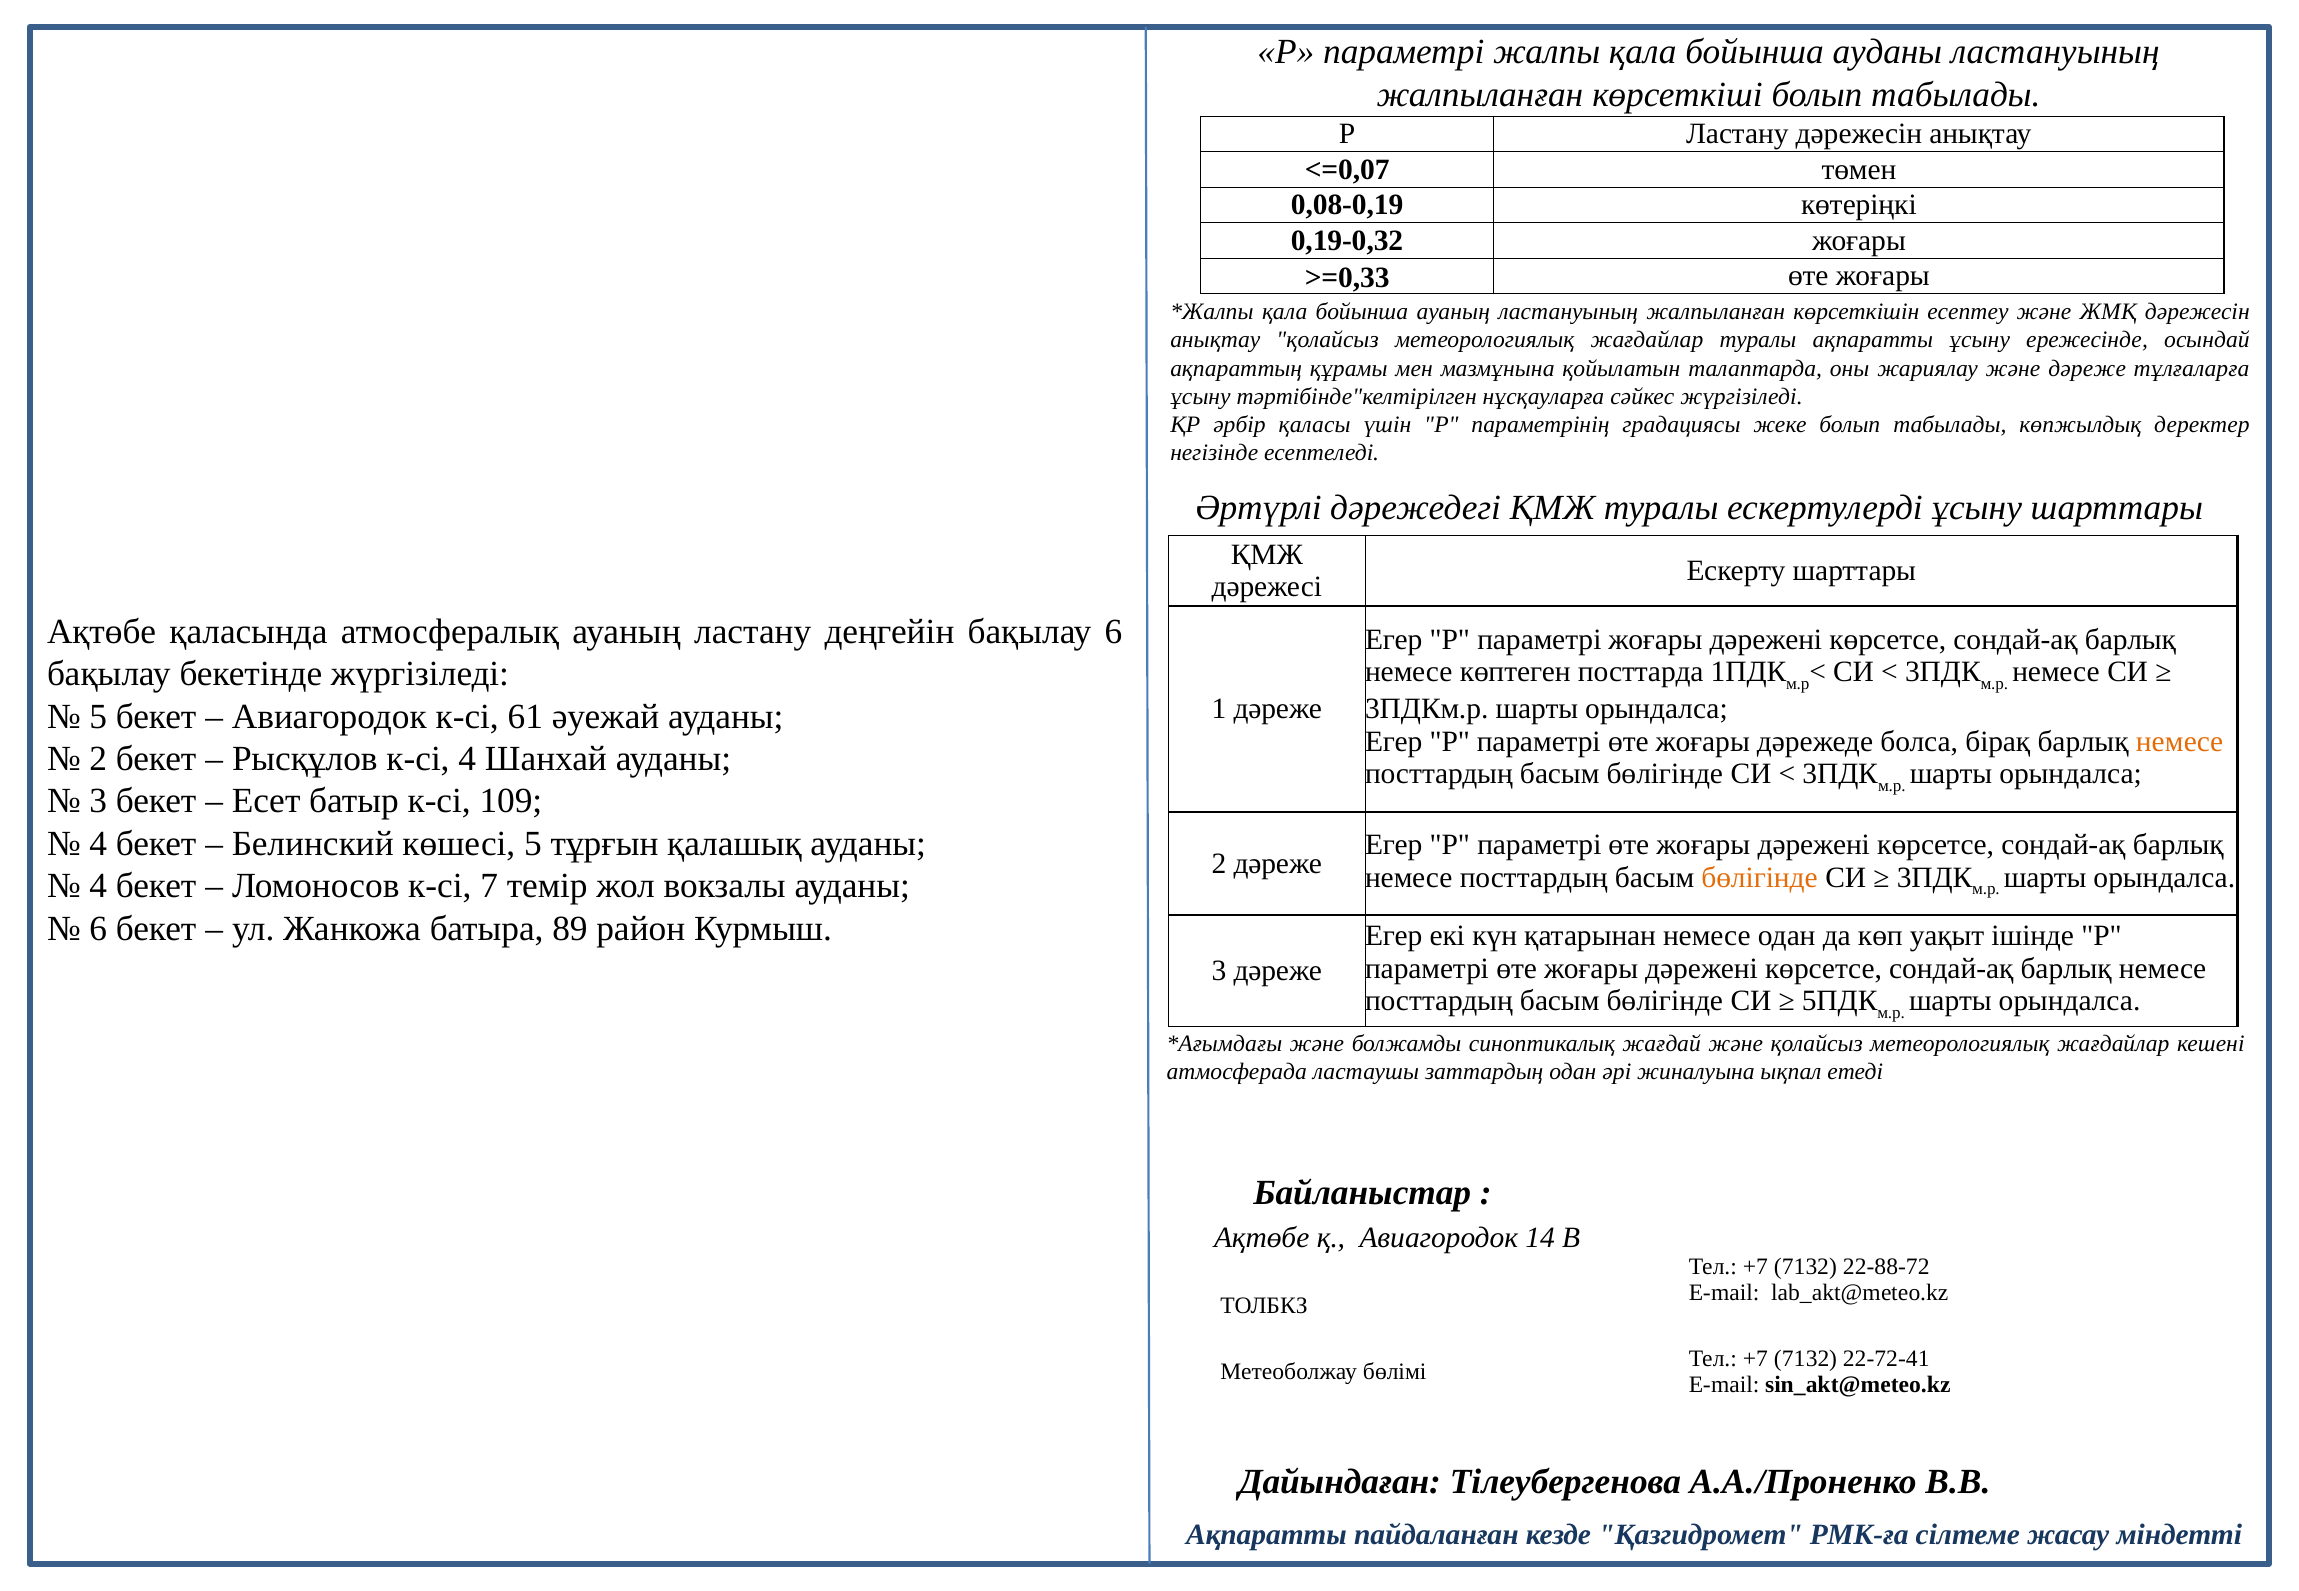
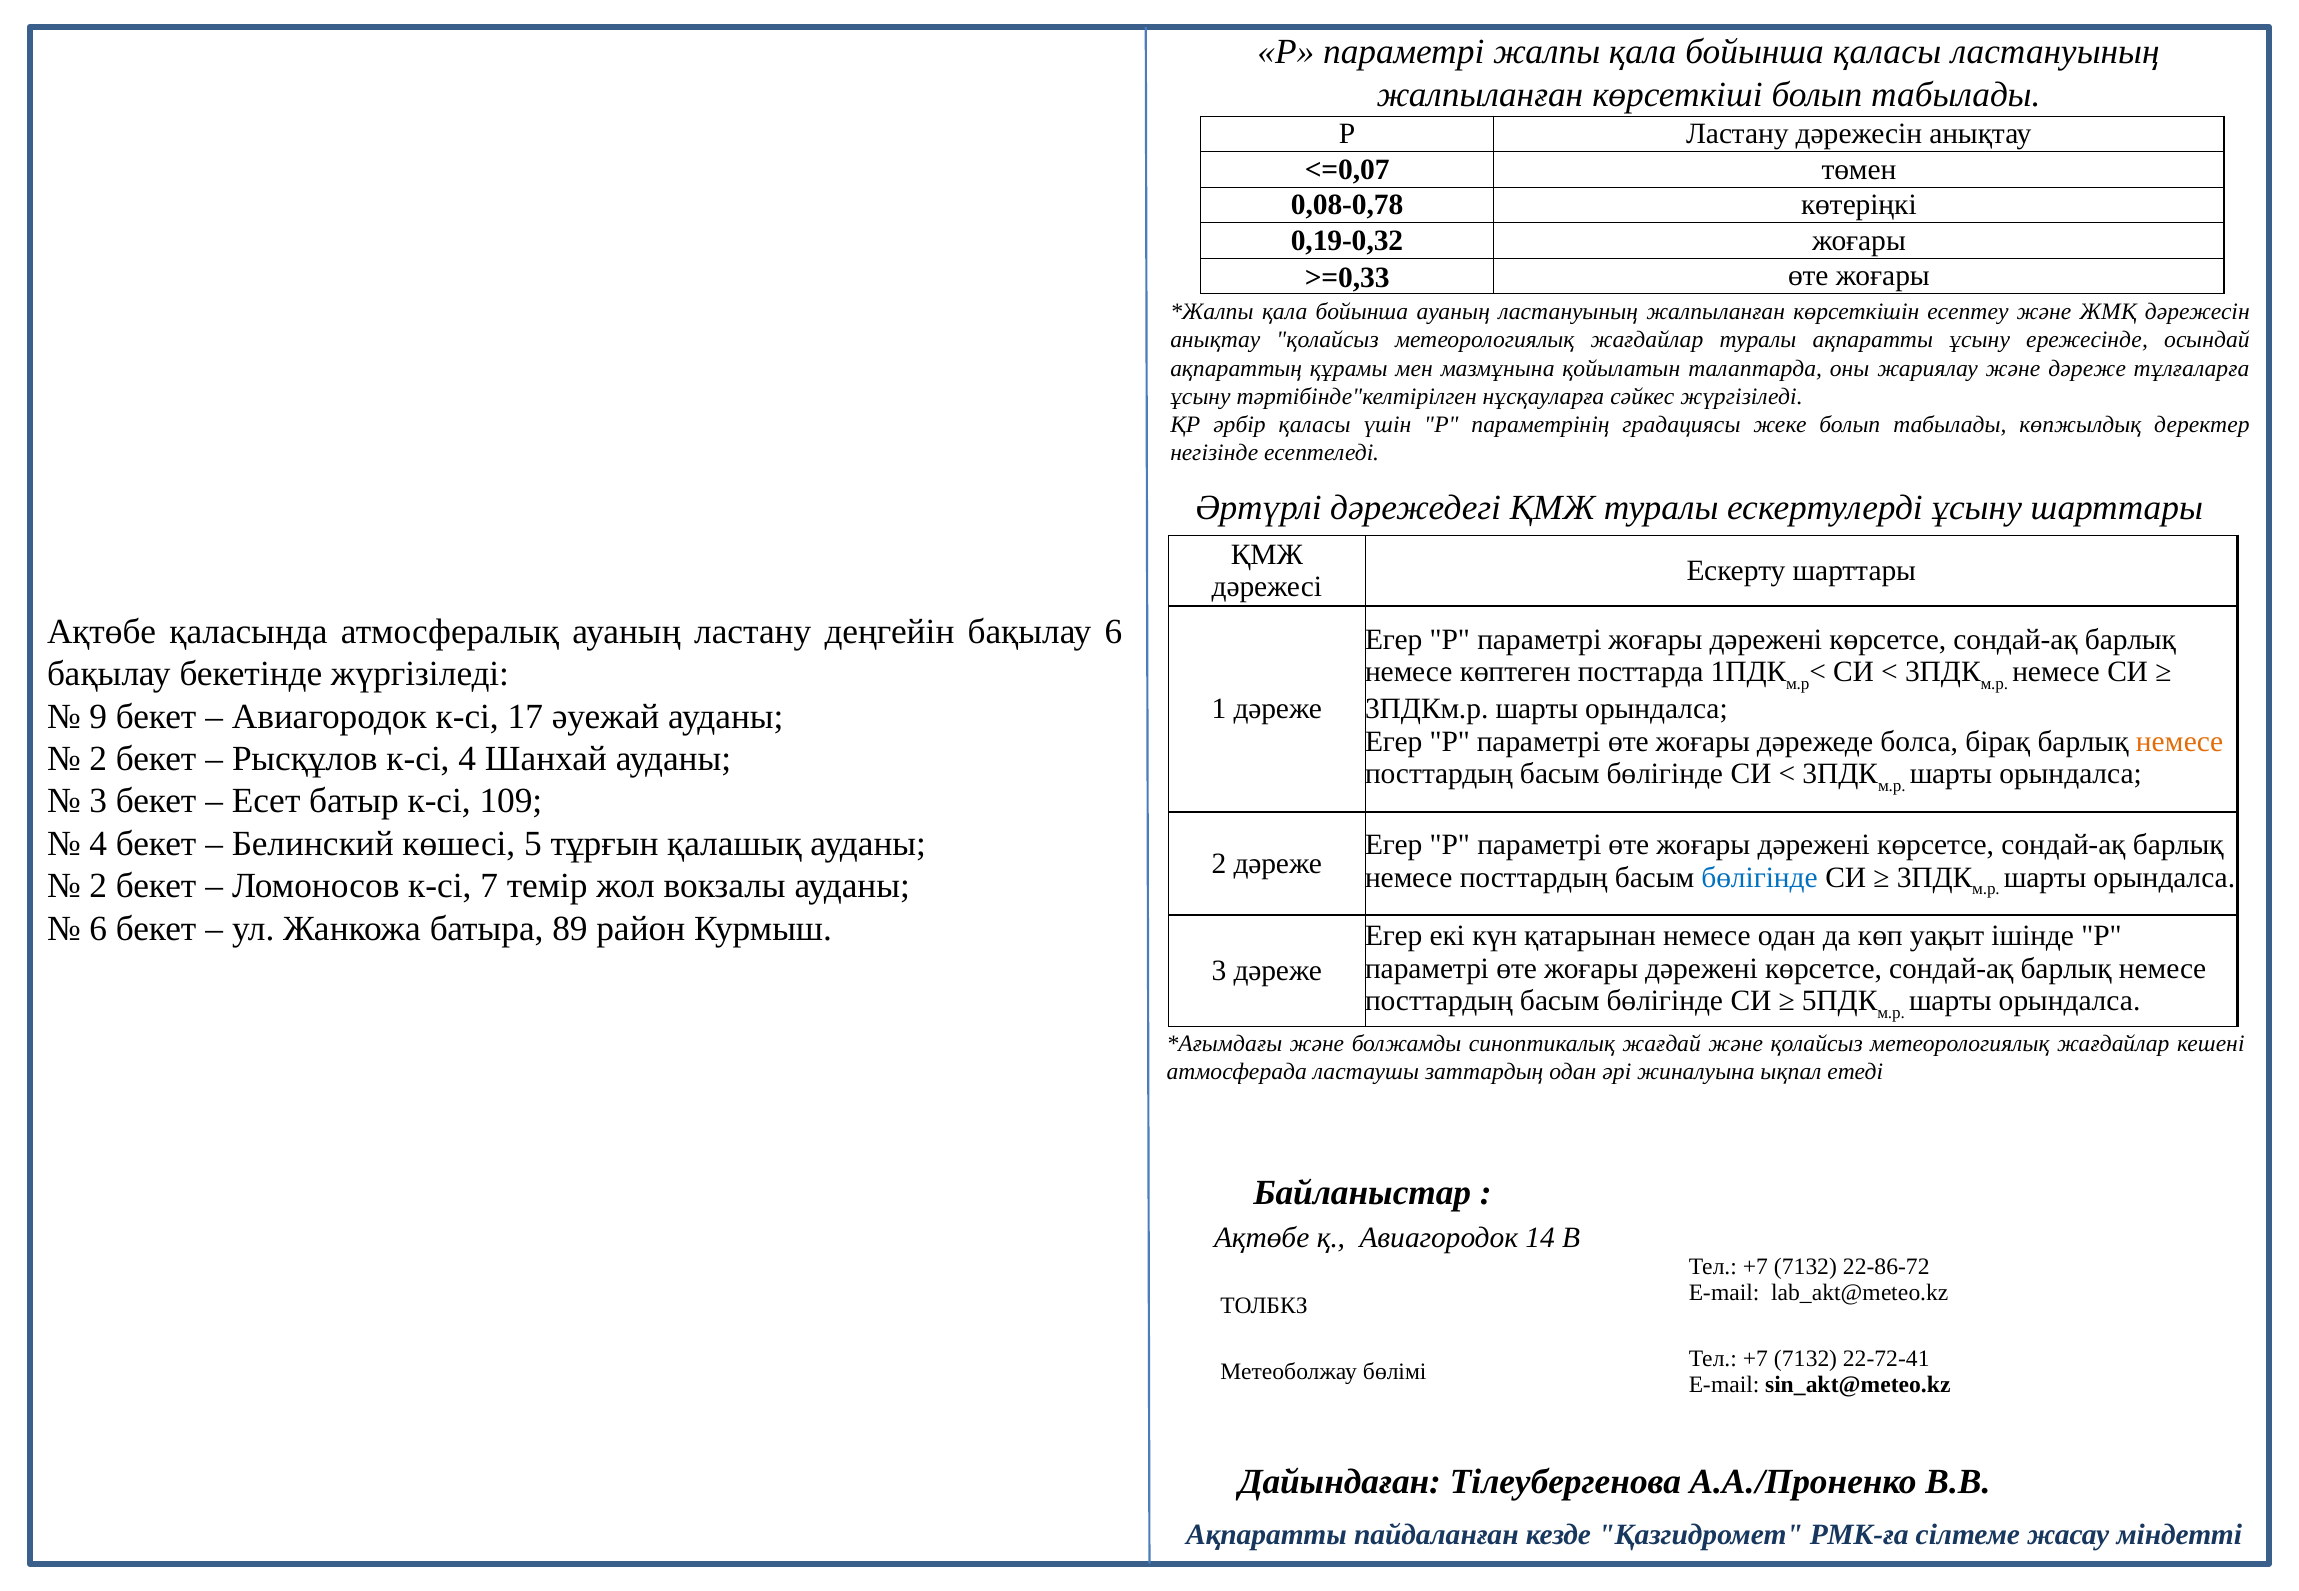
бойынша ауданы: ауданы -> қаласы (1887, 52)
0,08-0,19: 0,08-0,19 -> 0,08-0,78 (1347, 205)
5: 5 -> 9 (98, 717)
61: 61 -> 17 (525, 717)
бөлігінде colour: orange -> blue (1760, 878)
4: 4 -> 2 (98, 886)
22-88-72: 22-88-72 -> 22-86-72 (1886, 1267)
